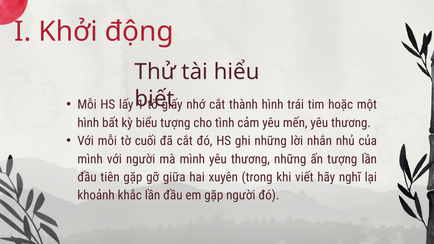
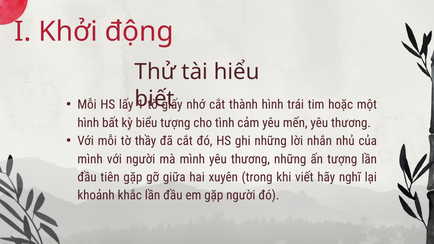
cuối: cuối -> thầy (146, 141)
